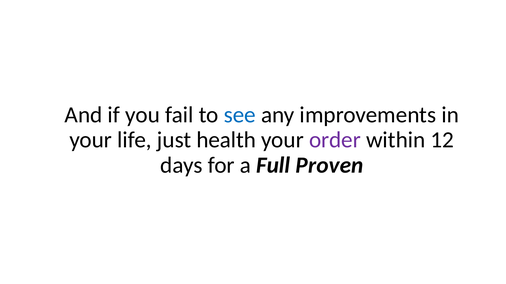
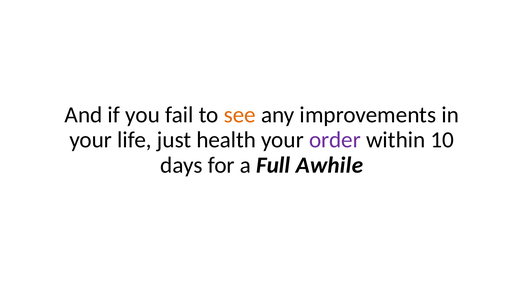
see colour: blue -> orange (240, 115)
12: 12 -> 10 (442, 140)
Proven: Proven -> Awhile (329, 165)
